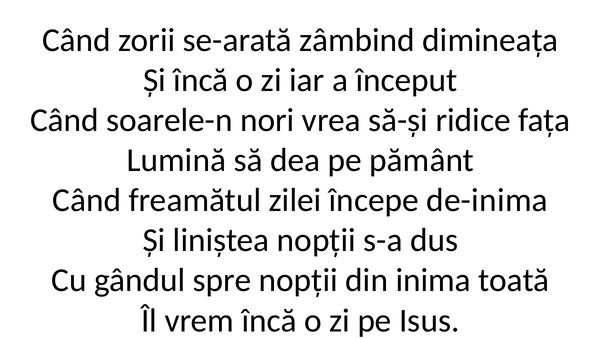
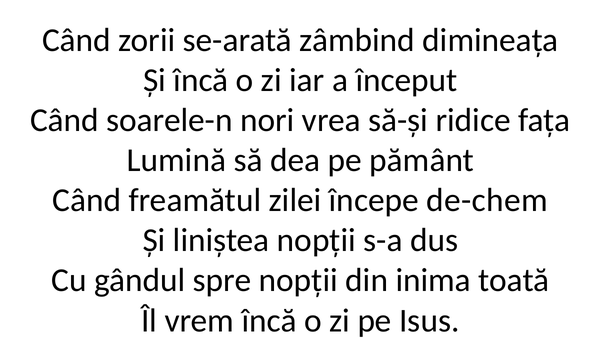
de-inima: de-inima -> de-chem (487, 200)
